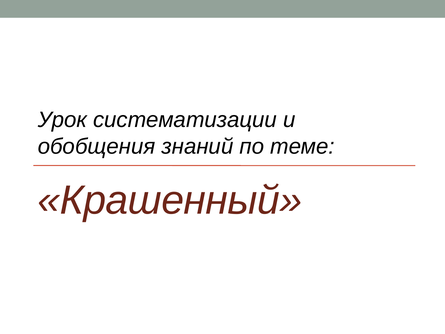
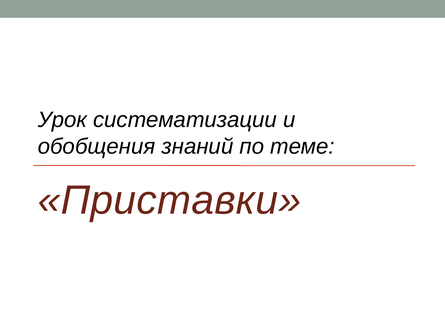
Крашенный: Крашенный -> Приставки (169, 200)
